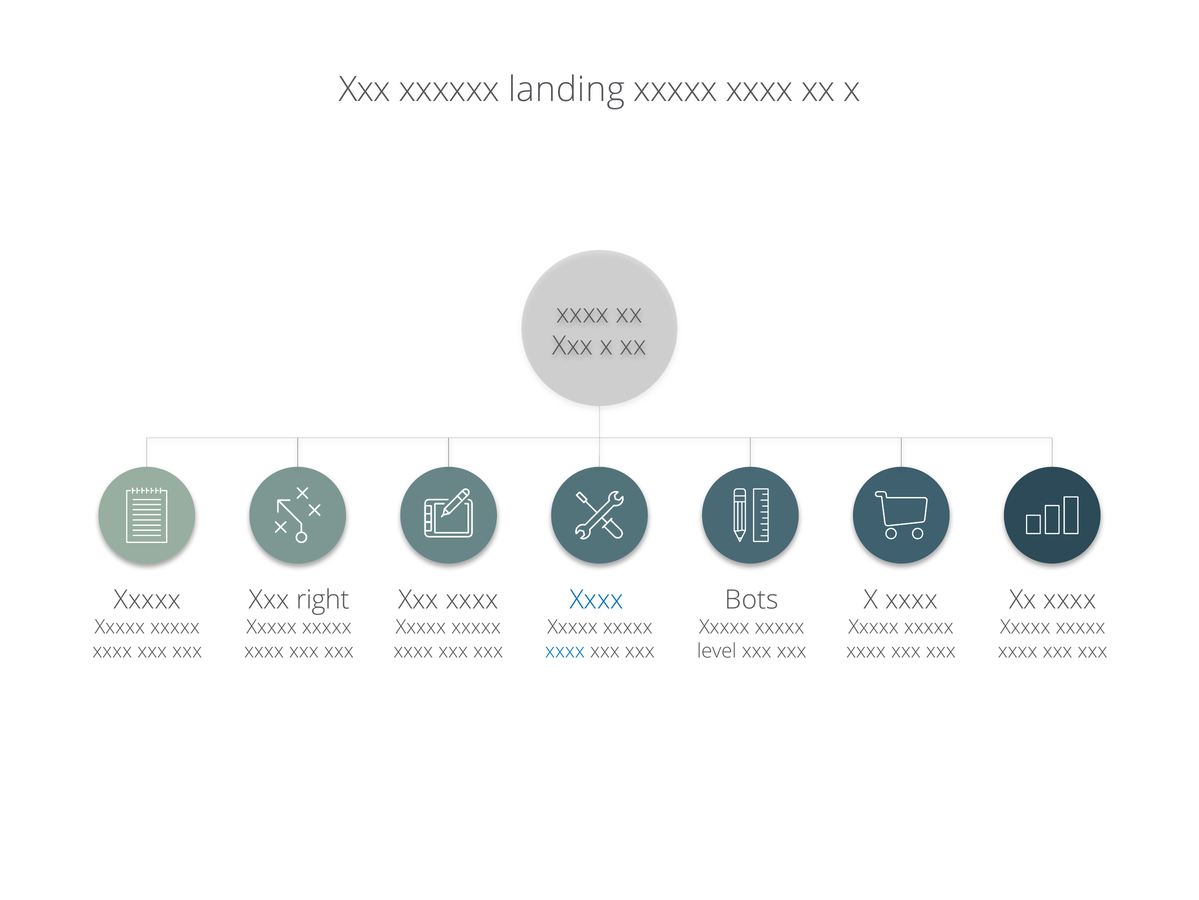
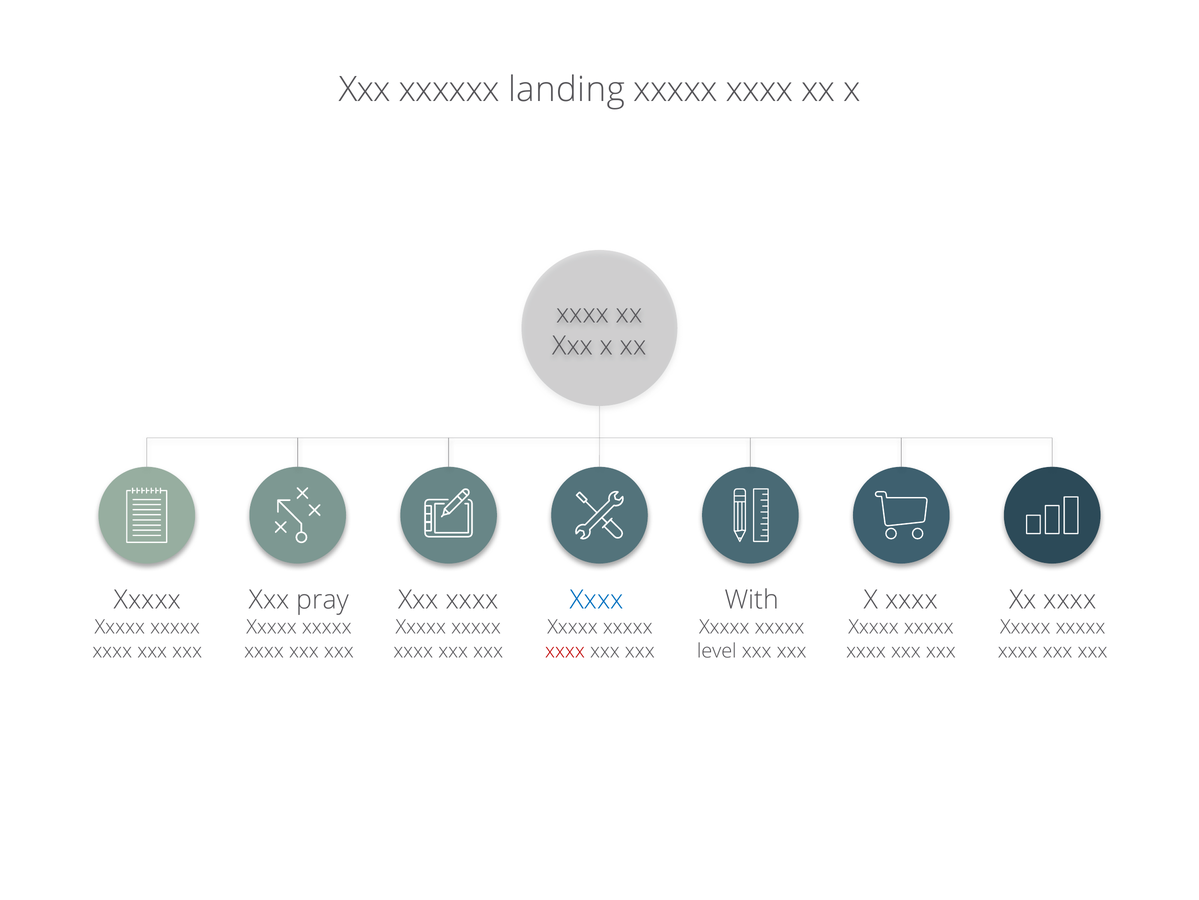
right: right -> pray (323, 599)
Bots: Bots -> With (752, 599)
xxxx colour: blue -> red (565, 651)
